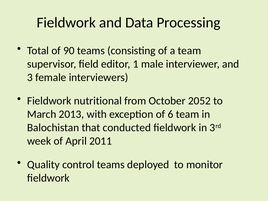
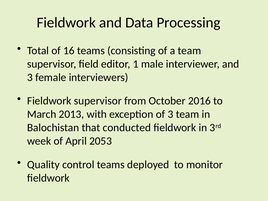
90: 90 -> 16 (69, 51)
Fieldwork nutritional: nutritional -> supervisor (98, 101)
2052: 2052 -> 2016 (199, 101)
of 6: 6 -> 3 (170, 114)
2011: 2011 -> 2053 (101, 141)
